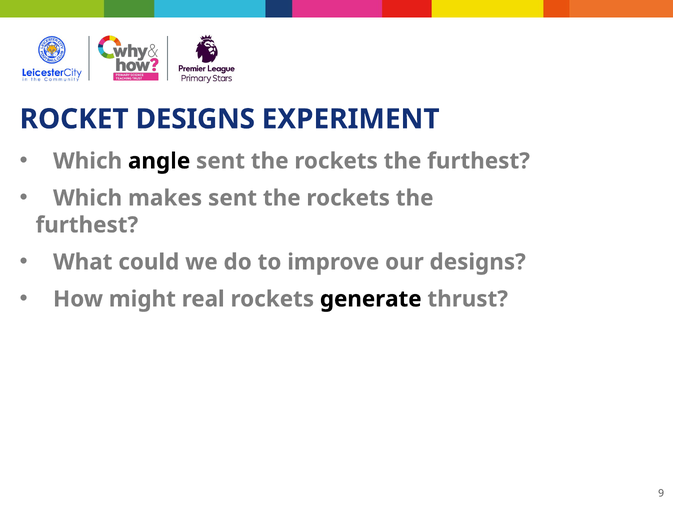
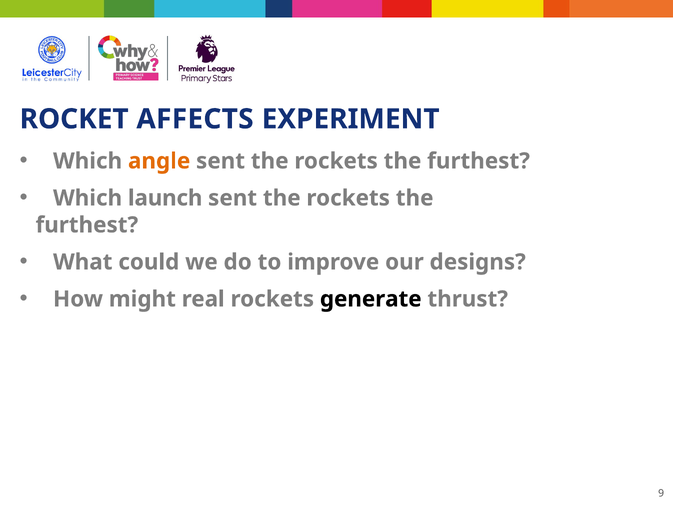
ROCKET DESIGNS: DESIGNS -> AFFECTS (195, 119)
angle colour: black -> orange (159, 161)
makes: makes -> launch (165, 198)
